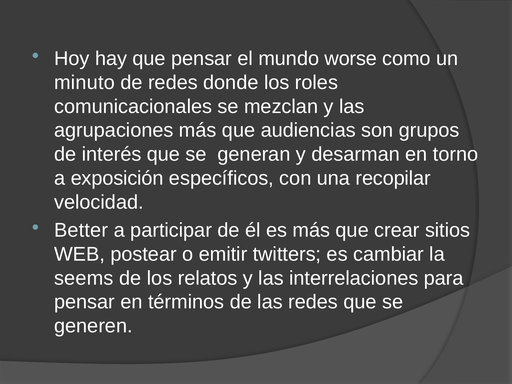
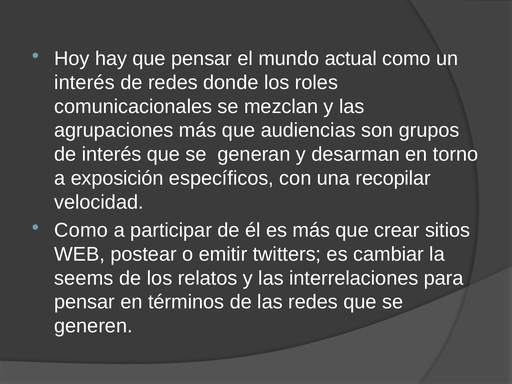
worse: worse -> actual (351, 59)
minuto: minuto -> interés (84, 83)
Better: Better -> Como (81, 230)
